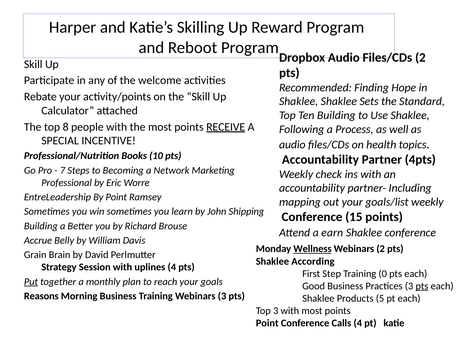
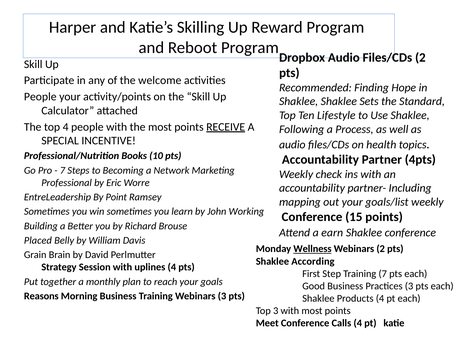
Rebate: Rebate -> People (40, 97)
Ten Building: Building -> Lifestyle (336, 115)
top 8: 8 -> 4 (66, 127)
Shipping: Shipping -> Working (246, 212)
Accrue: Accrue -> Placed (38, 240)
Training 0: 0 -> 7 (383, 274)
Put underline: present -> none (31, 282)
pts underline: present -> none (422, 286)
Products 5: 5 -> 4 (380, 298)
Point: Point -> Meet (267, 323)
